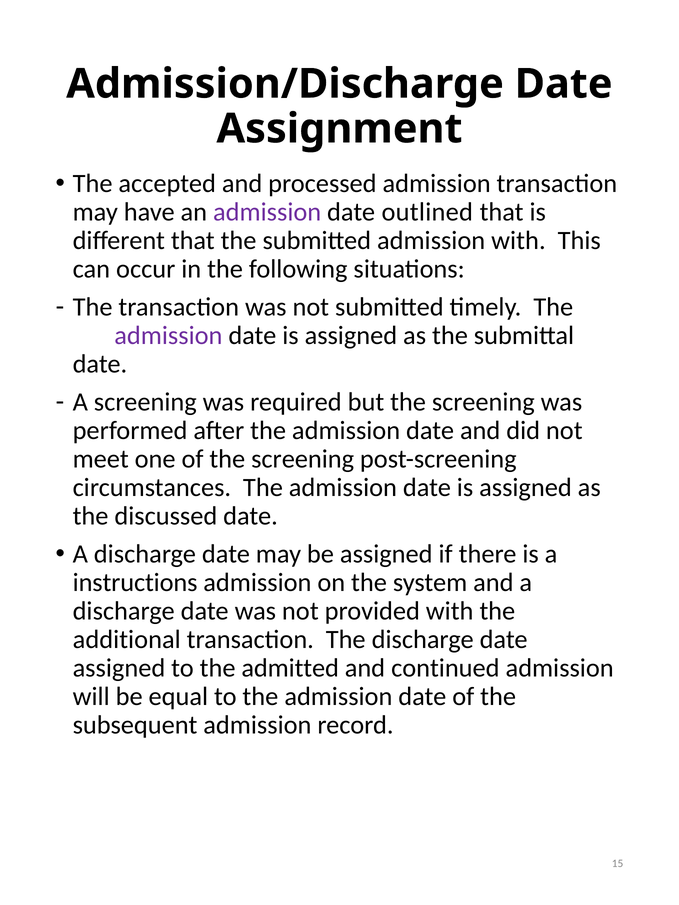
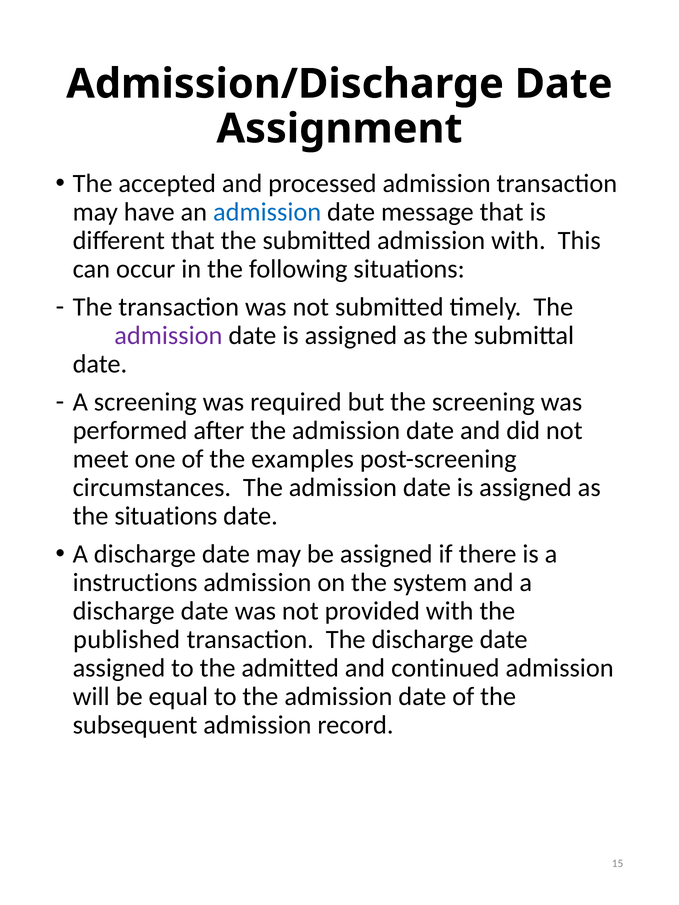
admission colour: purple -> blue (267, 212)
outlined: outlined -> message (427, 212)
of the screening: screening -> examples (303, 459)
the discussed: discussed -> situations (166, 516)
additional: additional -> published (127, 640)
